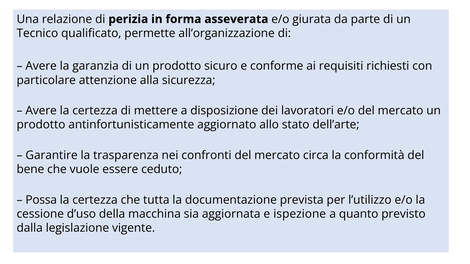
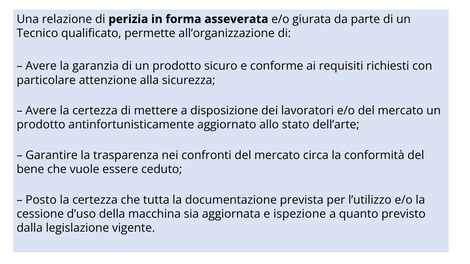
Possa: Possa -> Posto (41, 200)
